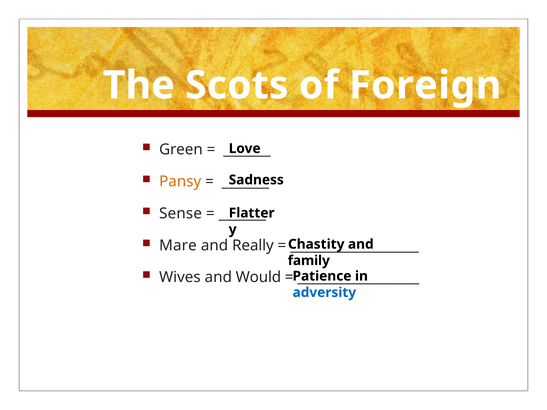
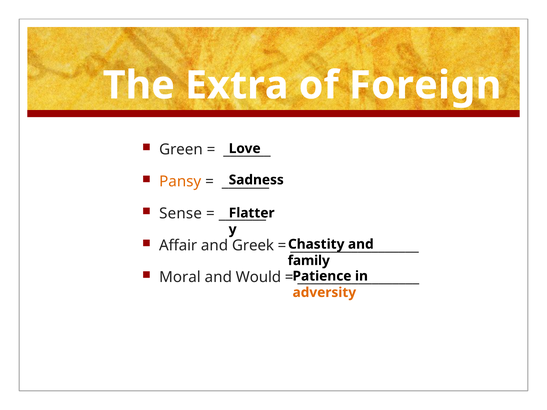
Scots: Scots -> Extra (237, 85)
Mare: Mare -> Affair (178, 246)
Really: Really -> Greek (253, 246)
Wives: Wives -> Moral (180, 277)
adversity colour: blue -> orange (324, 293)
